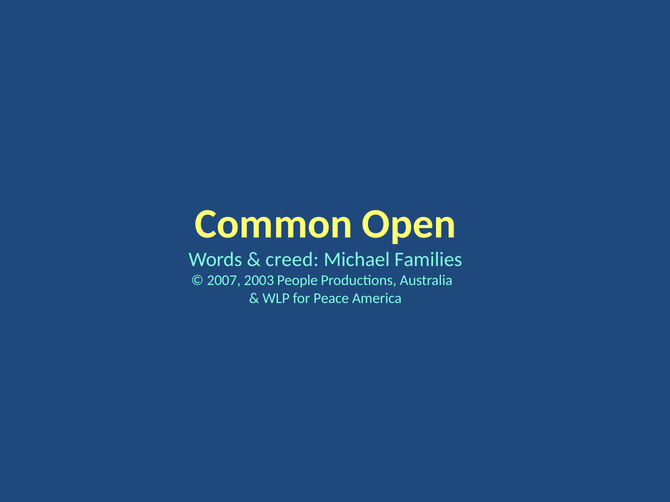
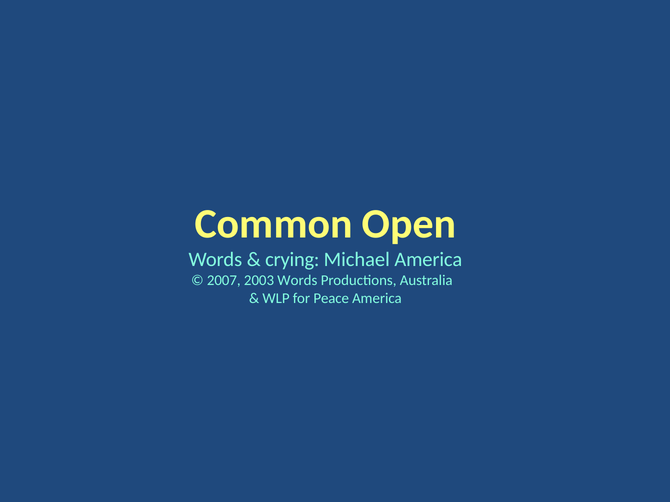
creed: creed -> crying (292, 260)
Michael Families: Families -> America (428, 260)
2003 People: People -> Words (297, 281)
